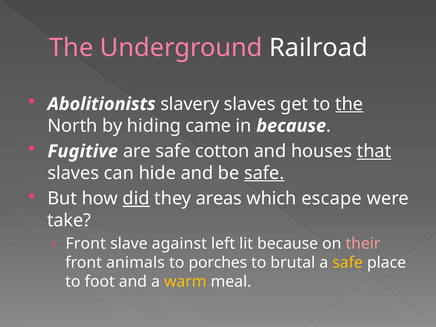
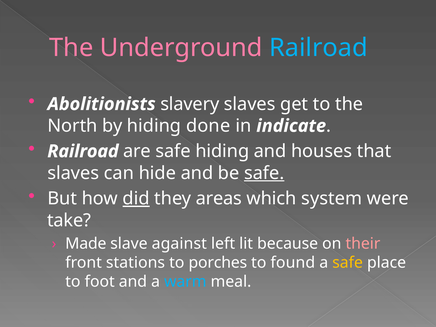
Railroad colour: white -> light blue (318, 48)
the underline: present -> none (349, 104)
came: came -> done (208, 126)
in because: because -> indicate (291, 126)
Fugitive: Fugitive -> Railroad (83, 151)
safe cotton: cotton -> hiding (222, 151)
that underline: present -> none (374, 151)
escape: escape -> system (332, 199)
Front: Front -> Made (86, 244)
animals: animals -> stations (135, 263)
brutal: brutal -> found (293, 263)
warm colour: yellow -> light blue (185, 282)
